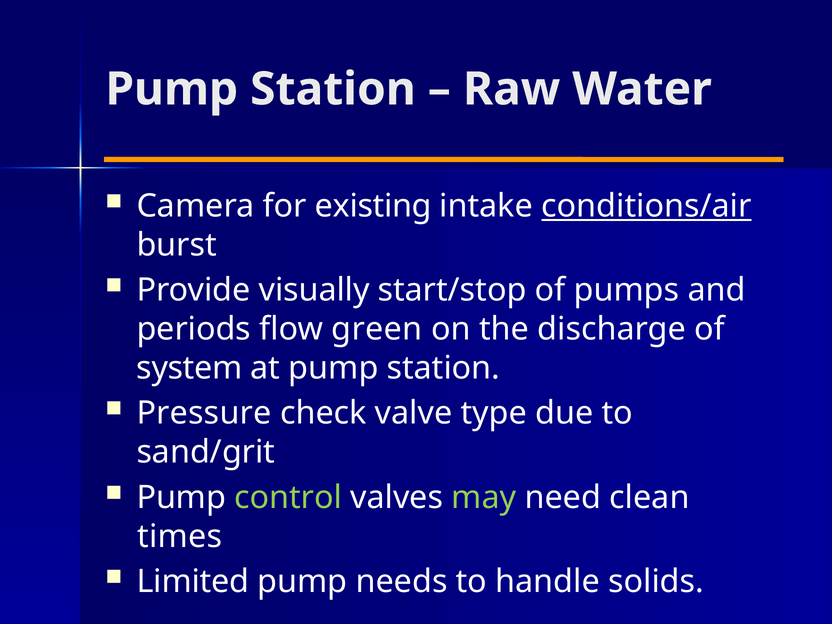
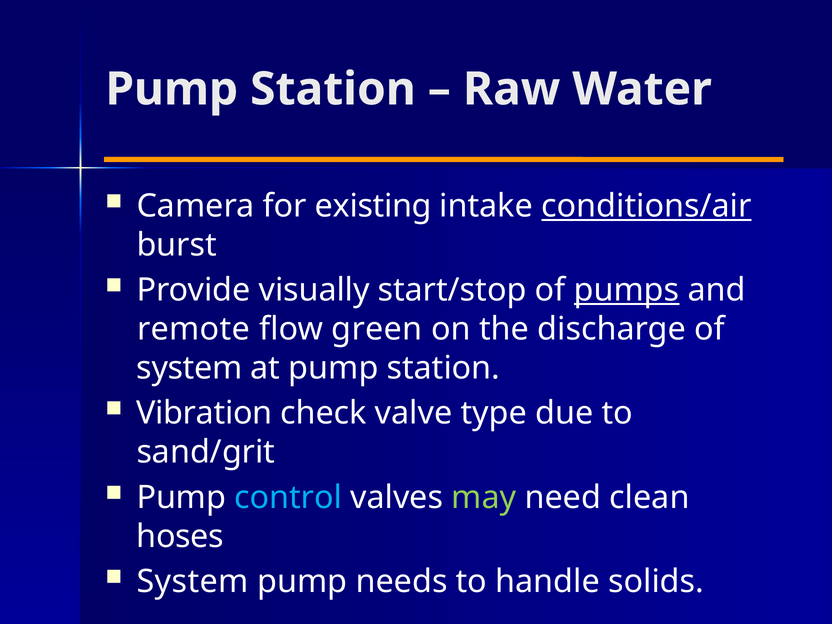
pumps underline: none -> present (627, 290)
periods: periods -> remote (194, 329)
Pressure: Pressure -> Vibration (204, 413)
control colour: light green -> light blue (288, 497)
times: times -> hoses (180, 536)
Limited: Limited -> System (193, 582)
